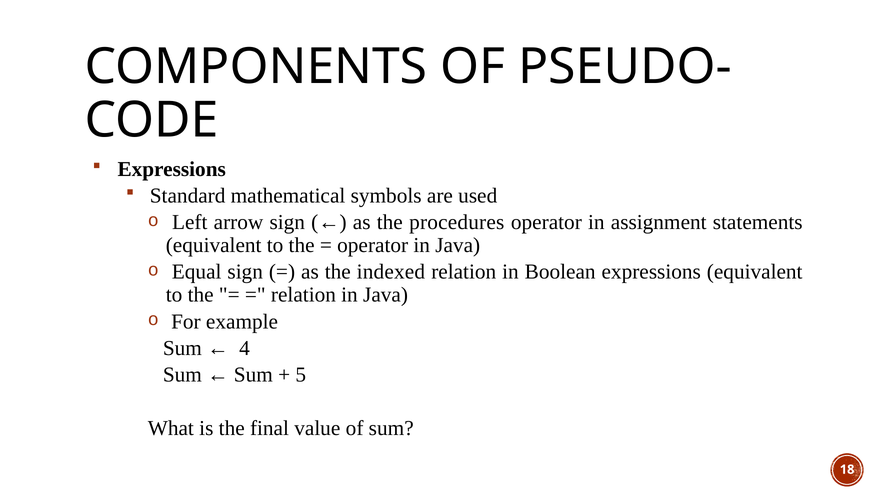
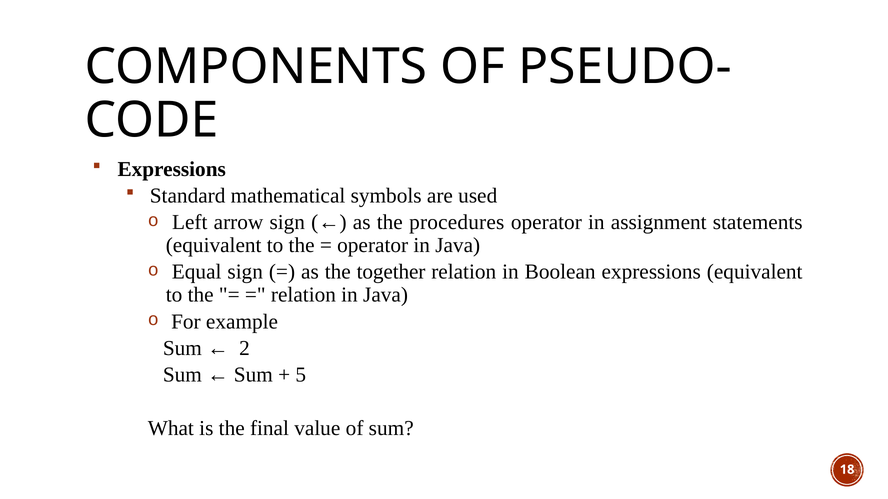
indexed: indexed -> together (391, 272)
4: 4 -> 2 (245, 348)
